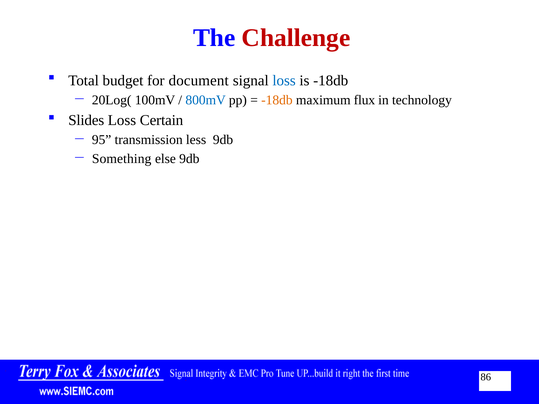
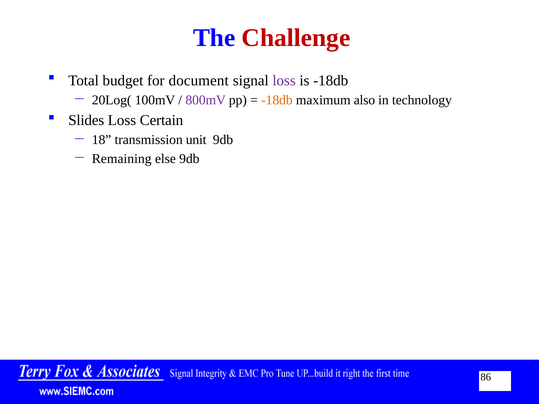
loss colour: blue -> purple (284, 80)
800mV colour: blue -> purple (206, 100)
flux: flux -> also (364, 100)
95: 95 -> 18 (102, 140)
less: less -> unit (196, 140)
Something: Something -> Remaining (122, 159)
